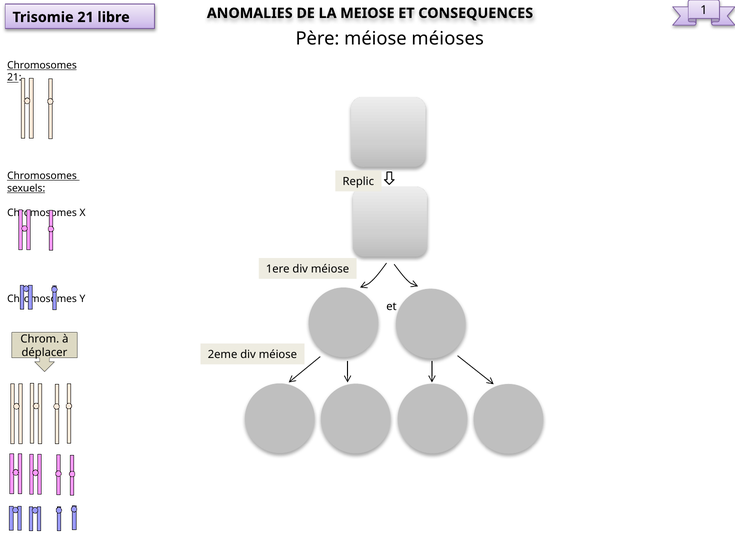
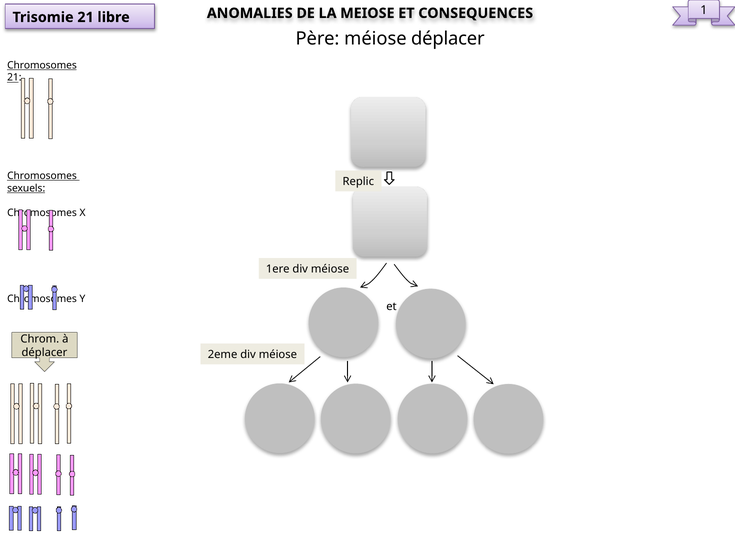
méiose méioses: méioses -> déplacer (448, 38)
